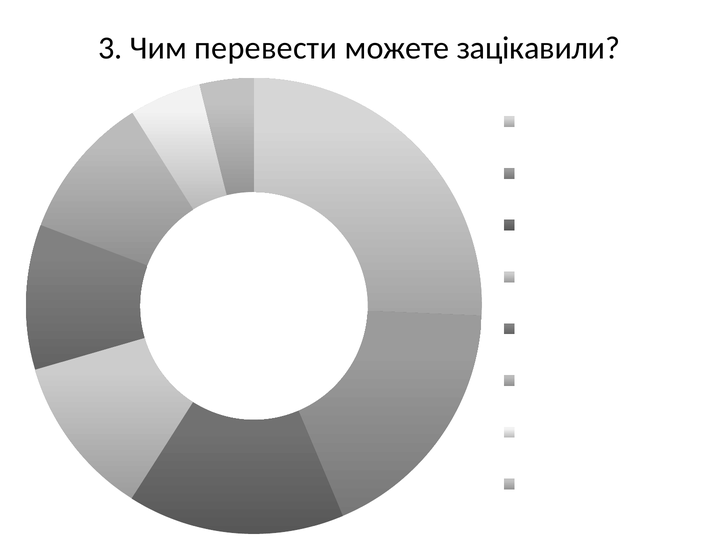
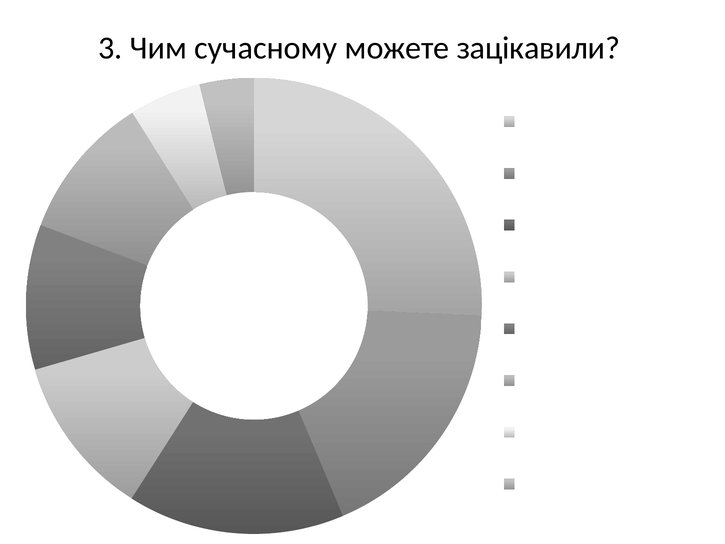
Чим перевести: перевести -> сучасному (266, 48)
